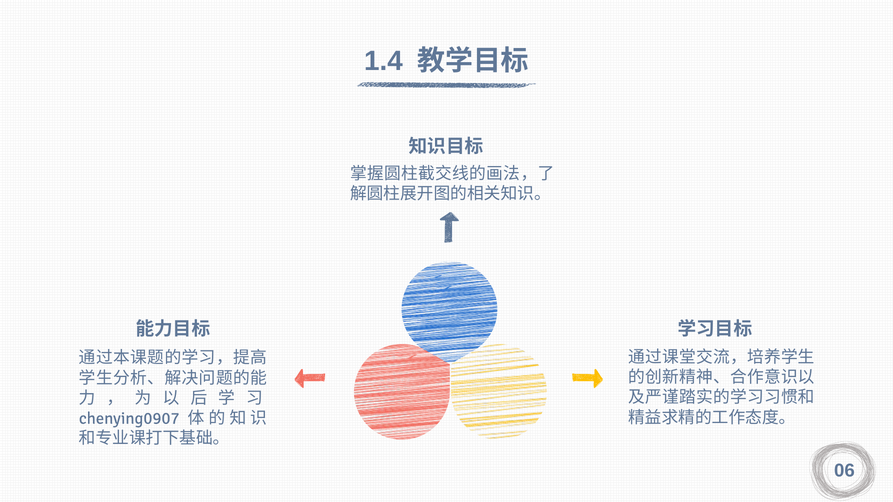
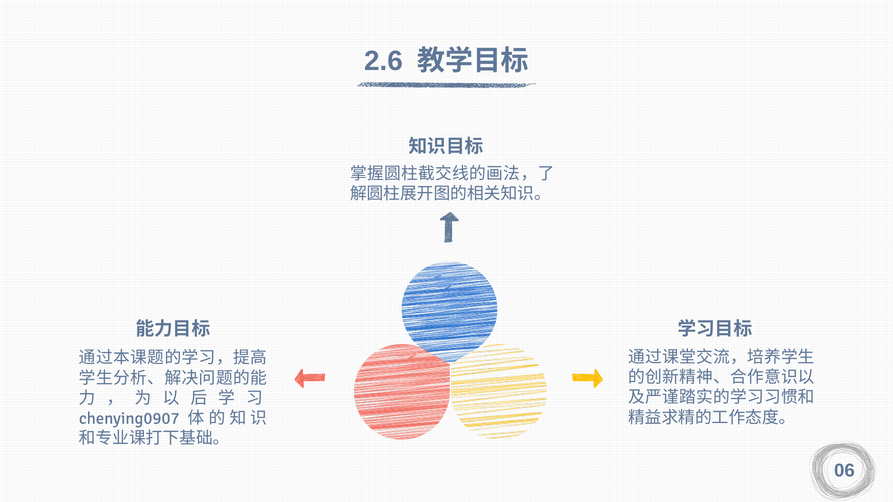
1.4: 1.4 -> 2.6 (383, 61)
